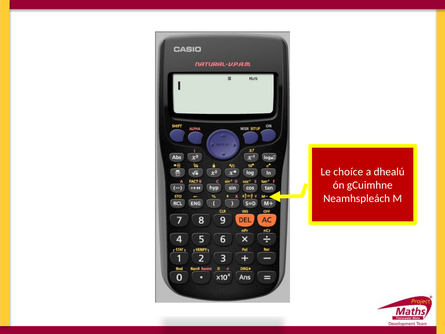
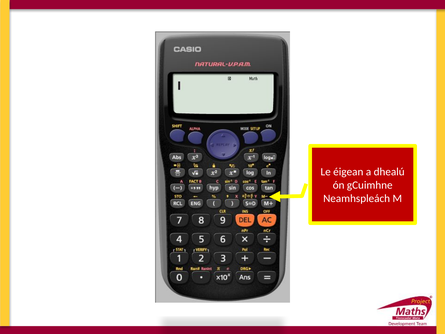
choíce: choíce -> éigean (348, 172)
